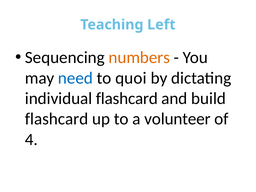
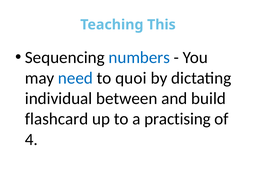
Left: Left -> This (161, 25)
numbers colour: orange -> blue (139, 58)
individual flashcard: flashcard -> between (127, 98)
volunteer: volunteer -> practising (177, 119)
